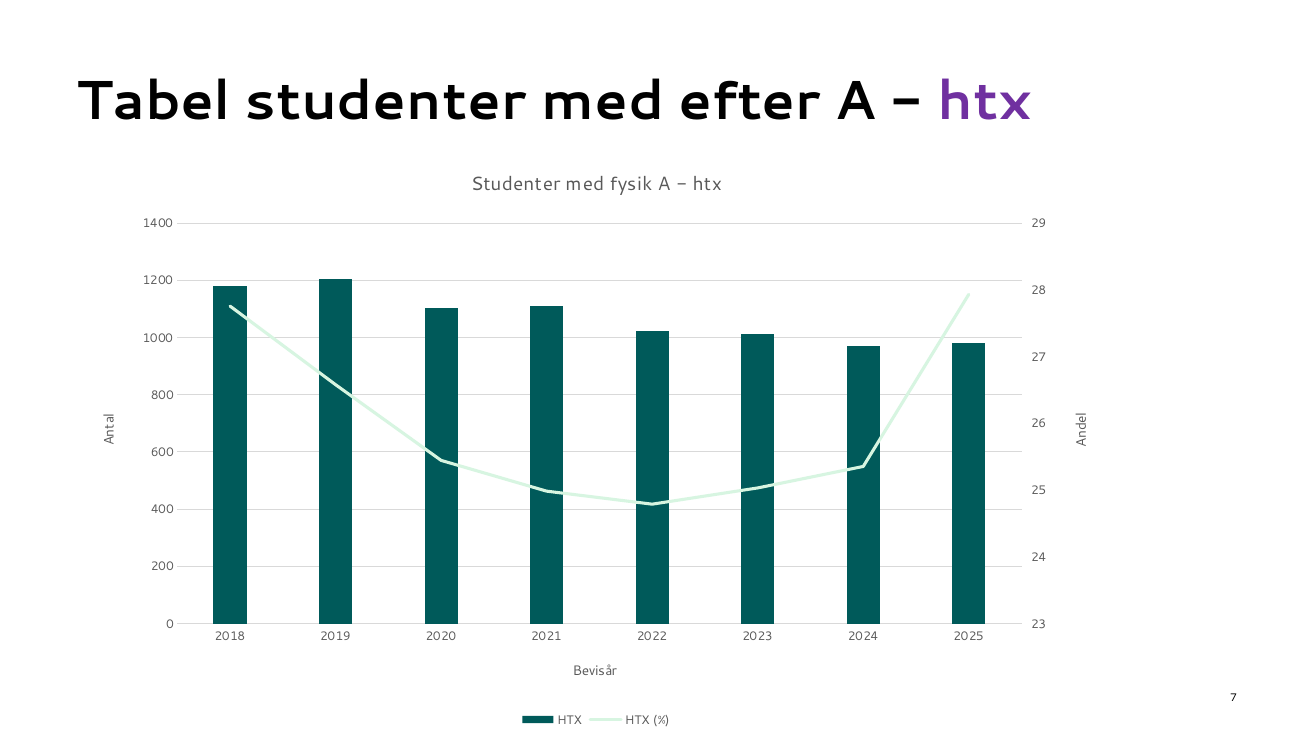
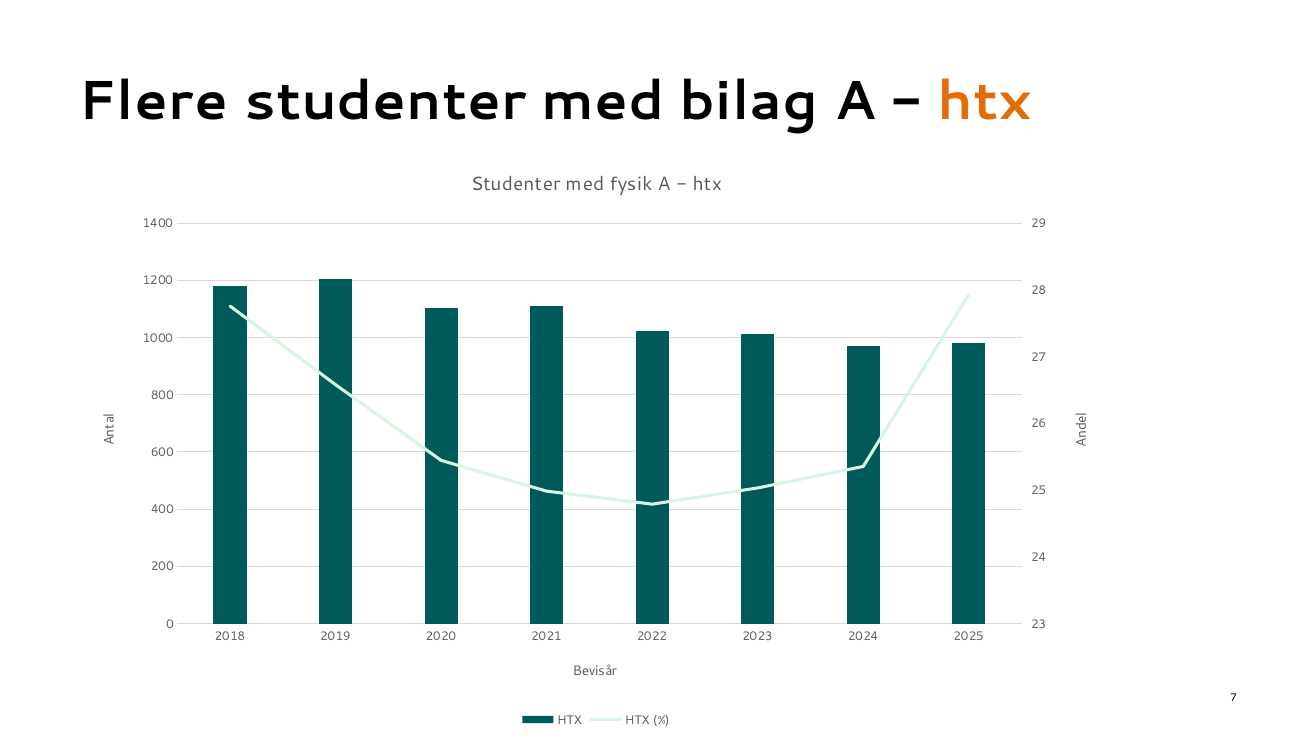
Tabel: Tabel -> Flere (153, 101)
efter: efter -> bilag (749, 101)
htx colour: purple -> orange (984, 101)
